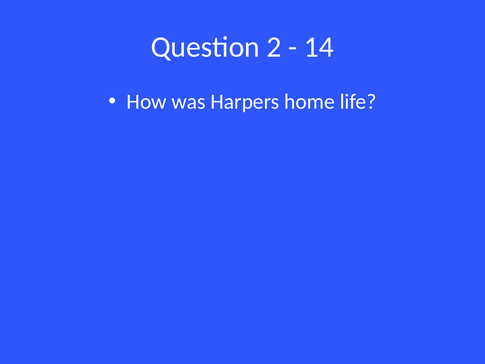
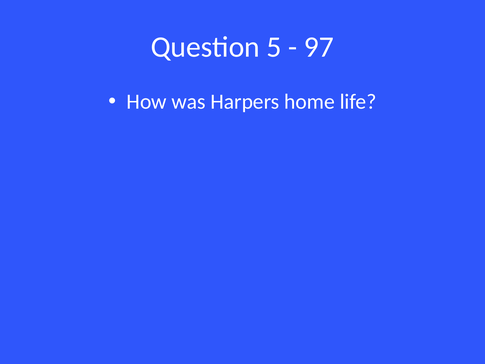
2: 2 -> 5 (274, 47)
14: 14 -> 97 (319, 47)
